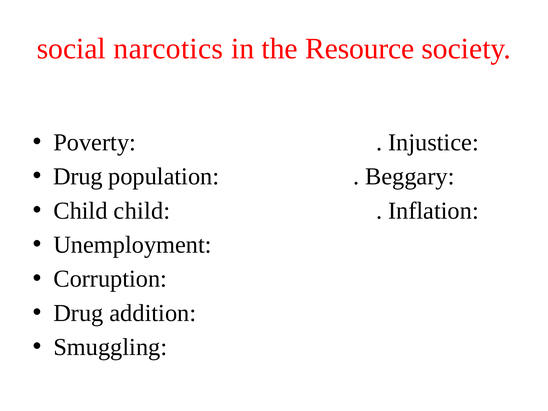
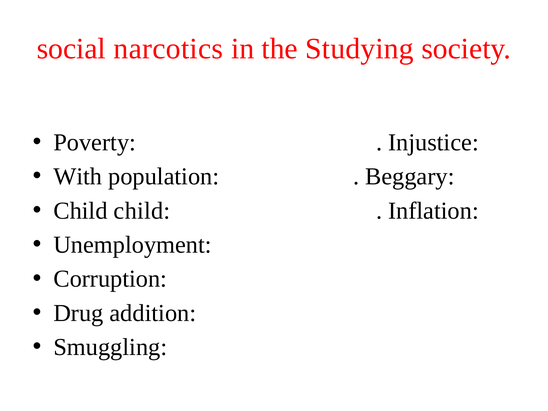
Resource: Resource -> Studying (360, 49)
Drug: Drug -> With (78, 177)
